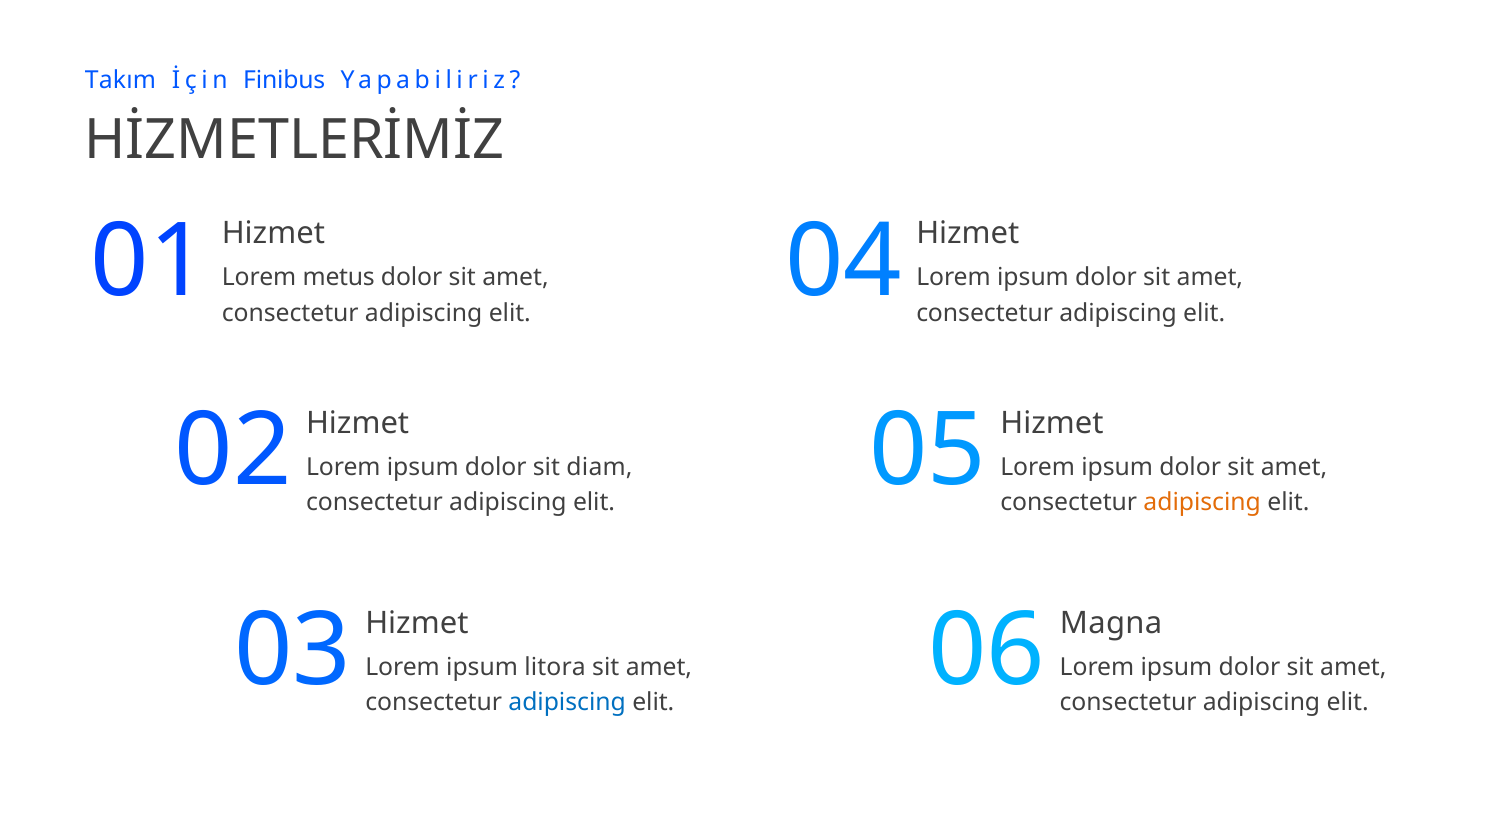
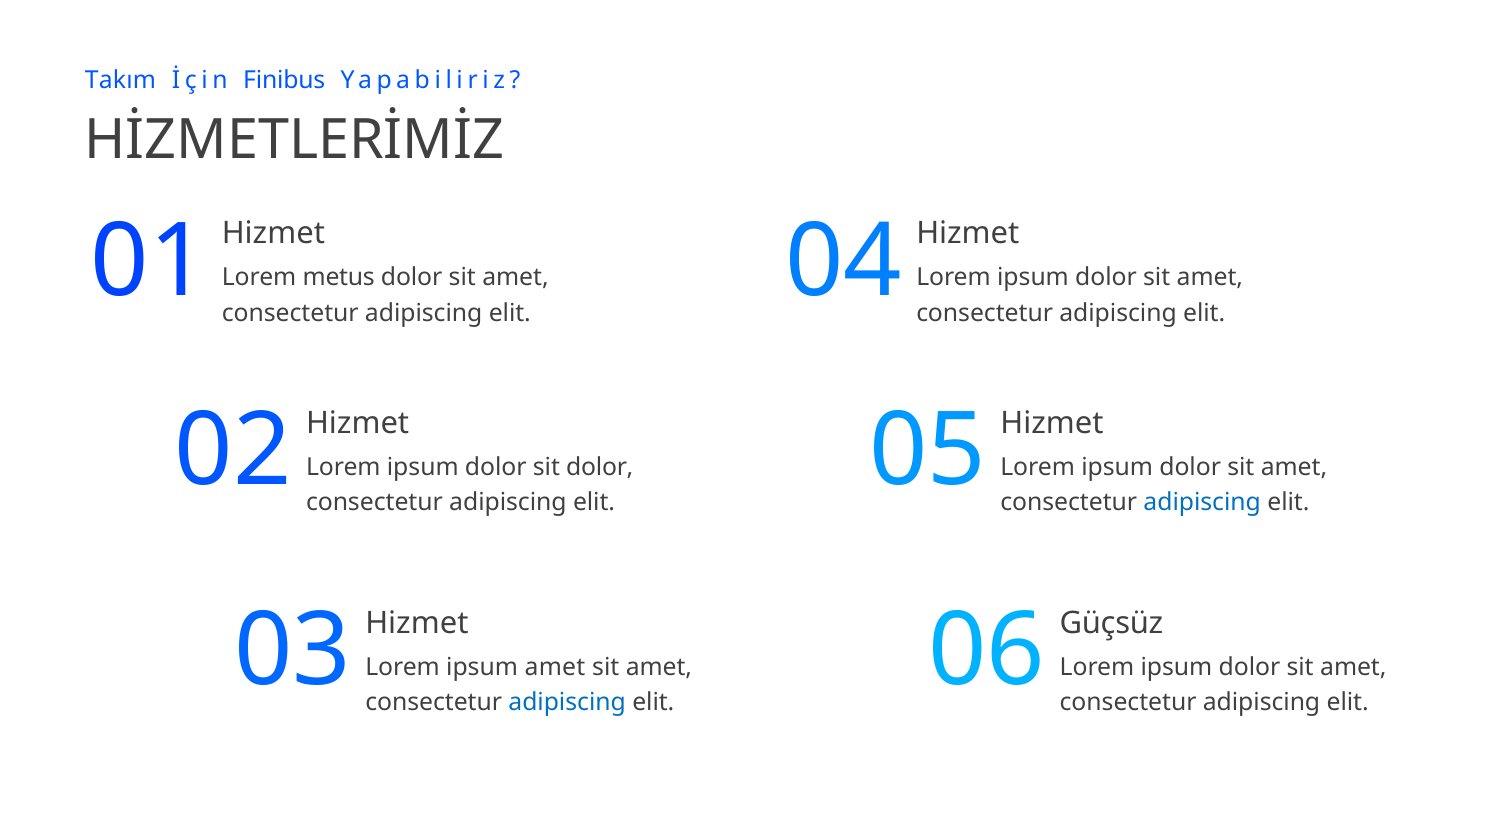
sit diam: diam -> dolor (600, 467)
adipiscing colour: orange -> blue (1202, 503)
Magna: Magna -> Güçsüz (1111, 623)
ipsum litora: litora -> amet (555, 667)
